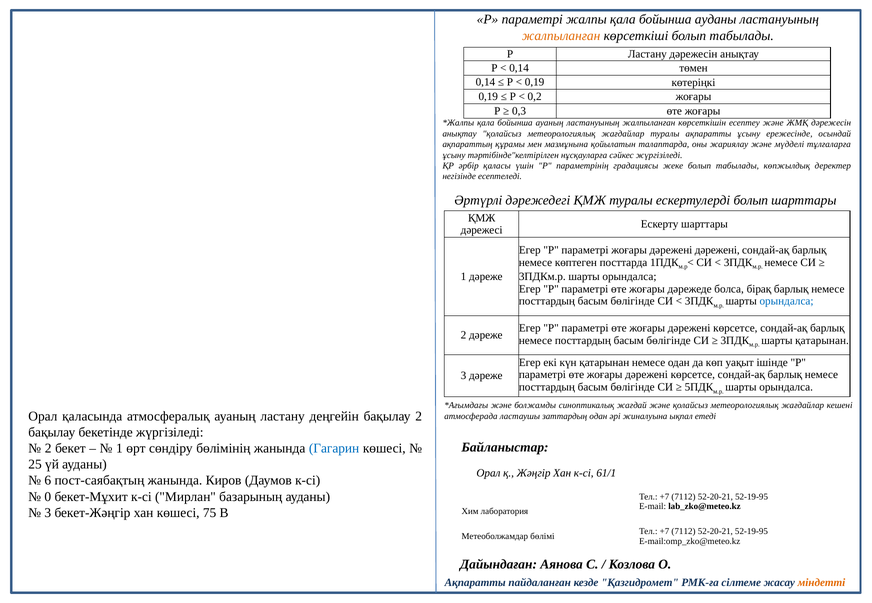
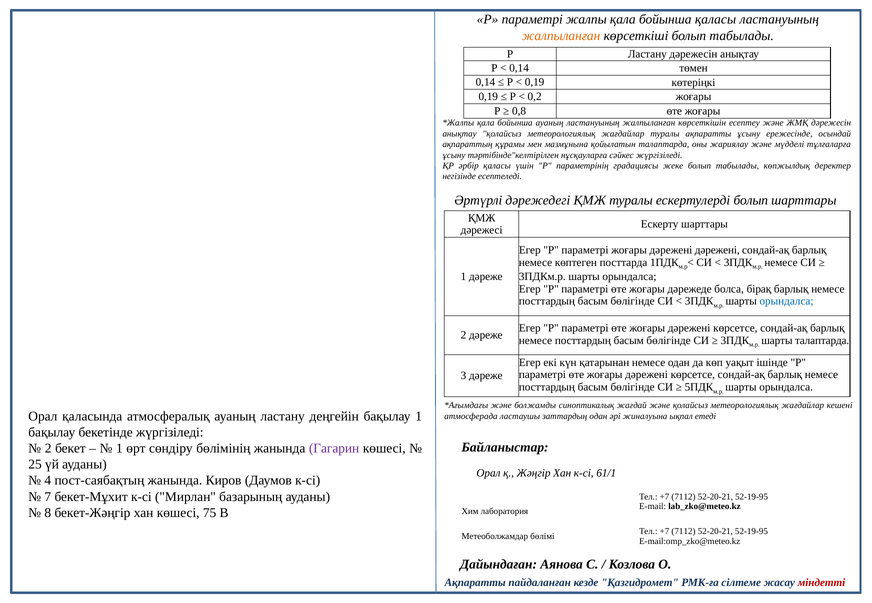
бойынша ауданы: ауданы -> қаласы (716, 20)
0,3: 0,3 -> 0,8 (519, 111)
шарты қатарынан: қатарынан -> талаптарда (822, 341)
бақылау 2: 2 -> 1 (419, 417)
Гагарин colour: blue -> purple (334, 449)
6: 6 -> 4 (48, 481)
0: 0 -> 7 (48, 497)
3: 3 -> 8 (48, 513)
міндетті colour: orange -> red (821, 583)
